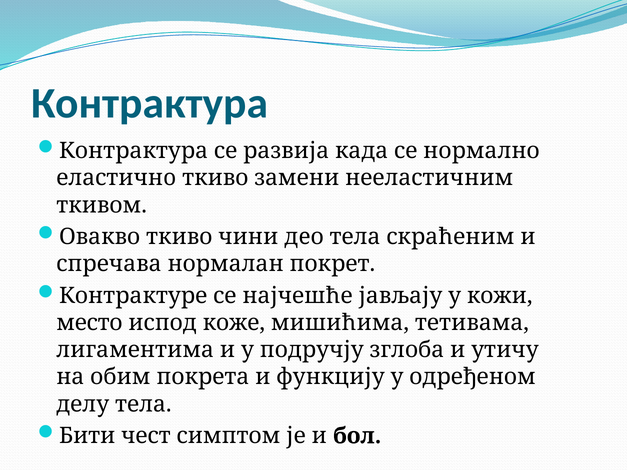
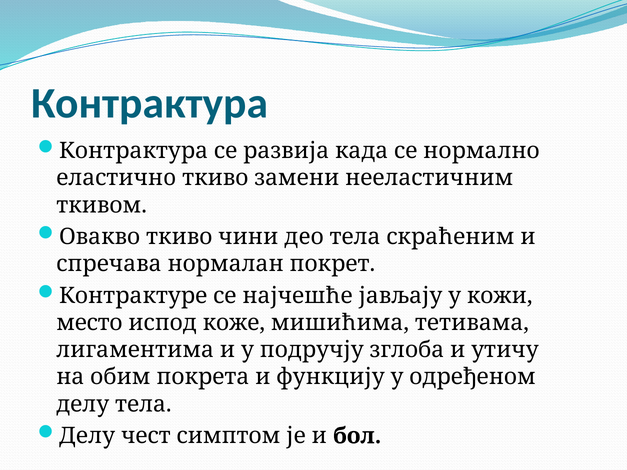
Бити: Бити -> Делу (87, 436)
